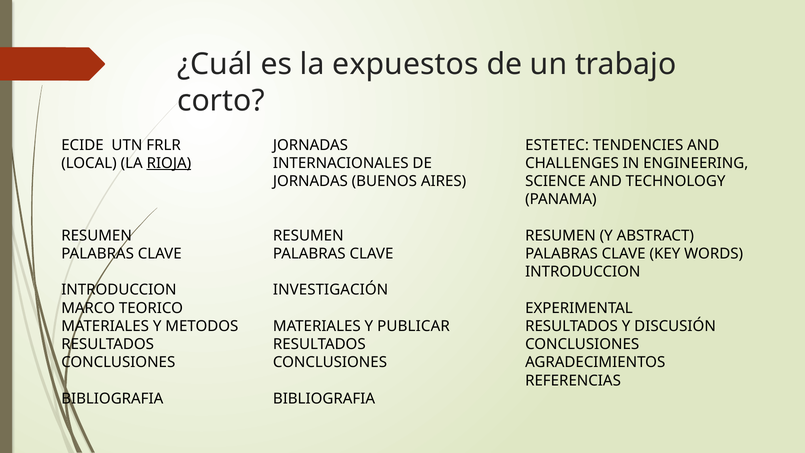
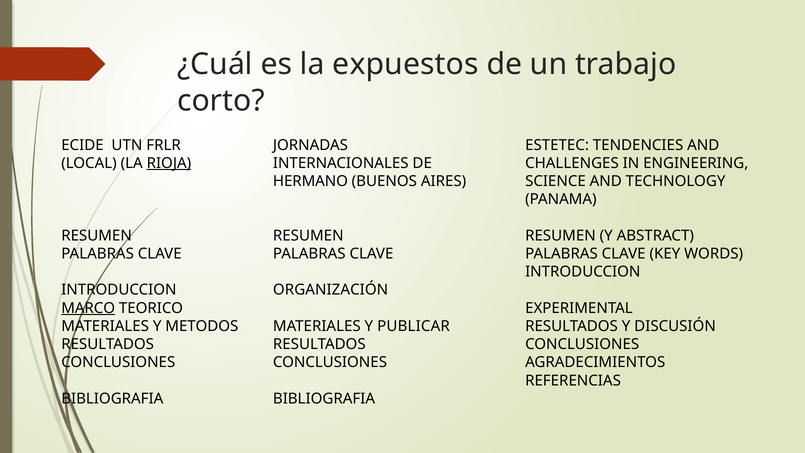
JORNADAS: JORNADAS -> HERMANO (310, 181)
INVESTIGACIÓN: INVESTIGACIÓN -> ORGANIZACIÓN (331, 290)
MARCO underline: none -> present (88, 308)
